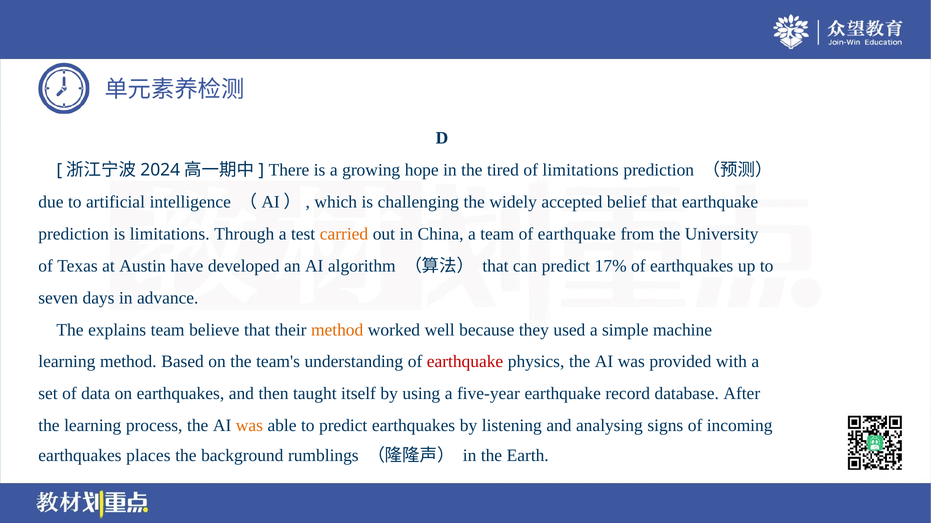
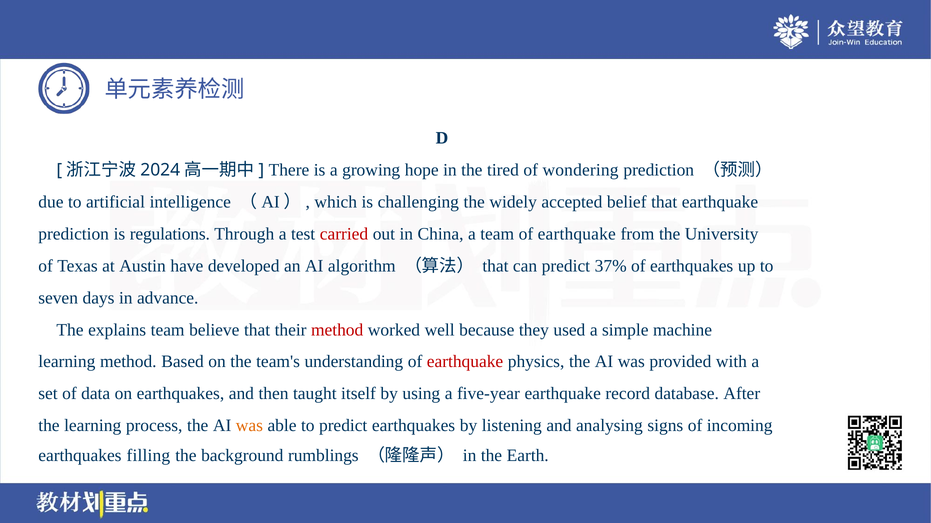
of limitations: limitations -> wondering (581, 170)
is limitations: limitations -> regulations (170, 234)
carried colour: orange -> red (344, 234)
17%: 17% -> 37% (611, 266)
method colour: orange -> red (337, 330)
places: places -> filling (148, 456)
